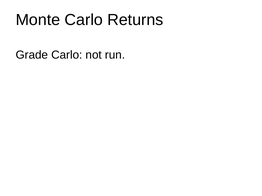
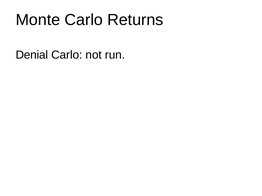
Grade: Grade -> Denial (32, 55)
